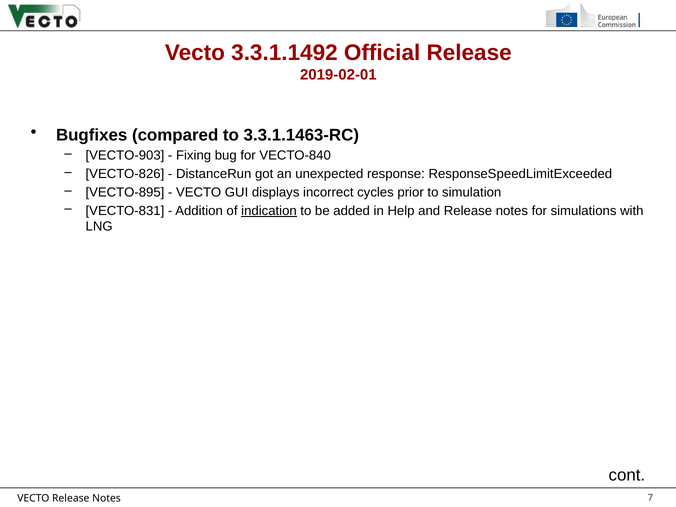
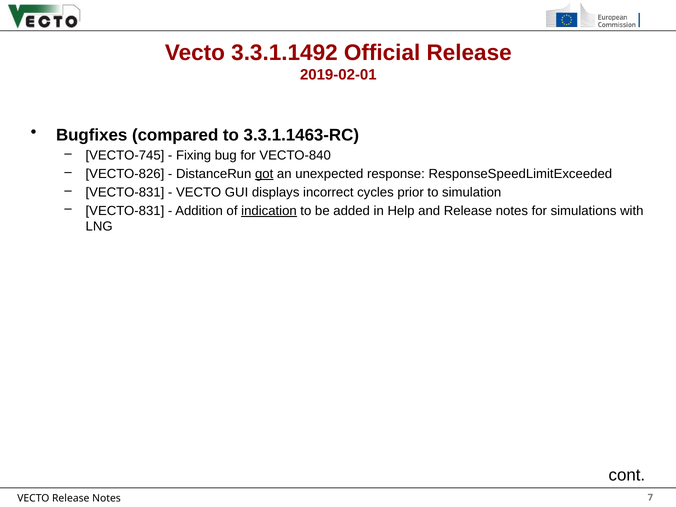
VECTO-903: VECTO-903 -> VECTO-745 (125, 156)
got underline: none -> present (264, 174)
VECTO-895: VECTO-895 -> VECTO-831 (125, 192)
